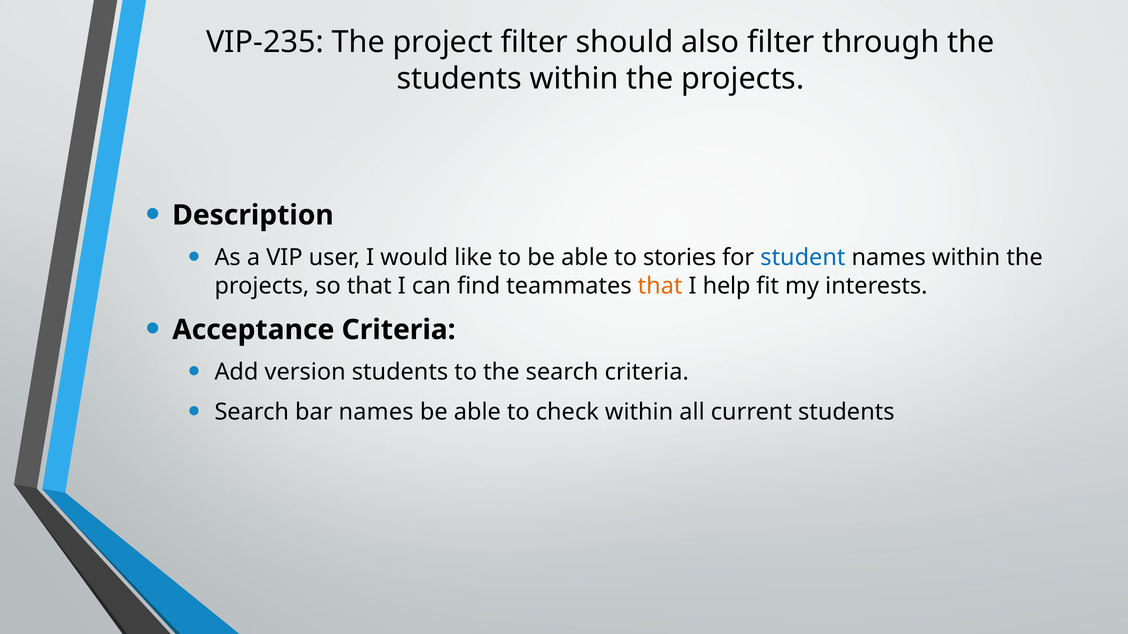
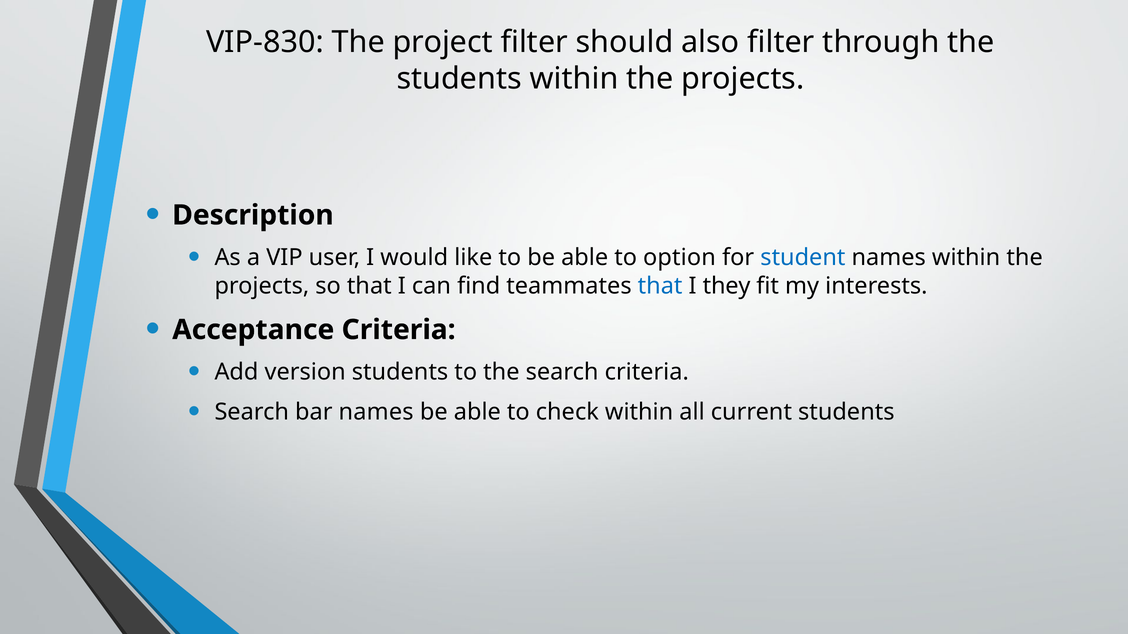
VIP-235: VIP-235 -> VIP-830 (265, 42)
stories: stories -> option (679, 258)
that colour: orange -> blue (660, 286)
help: help -> they (727, 286)
